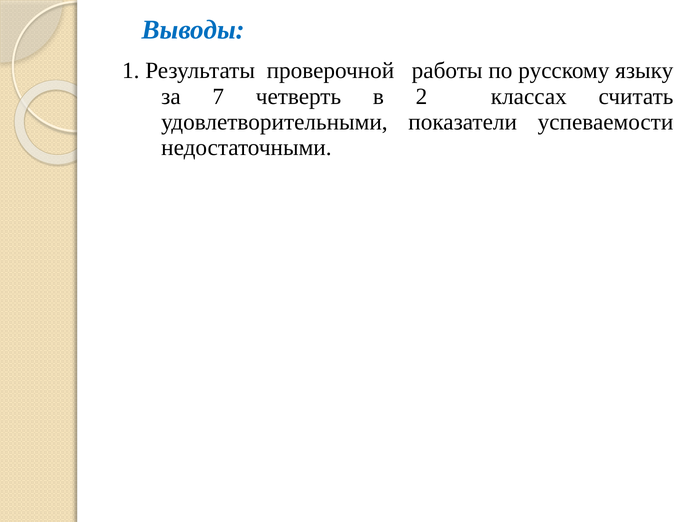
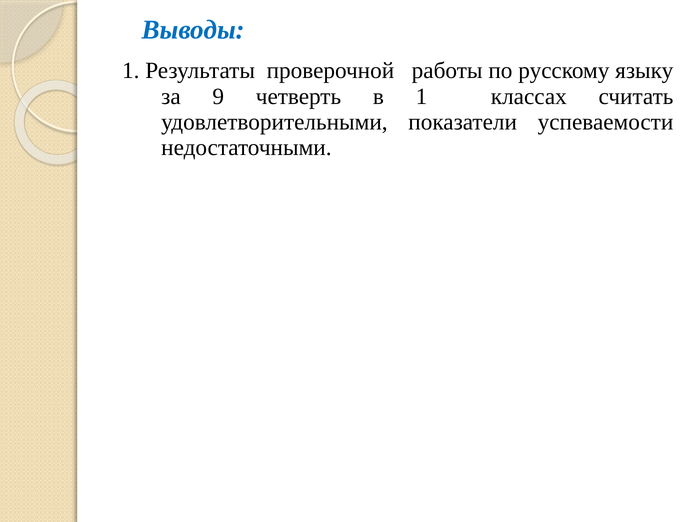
7: 7 -> 9 (218, 97)
в 2: 2 -> 1 (421, 97)
